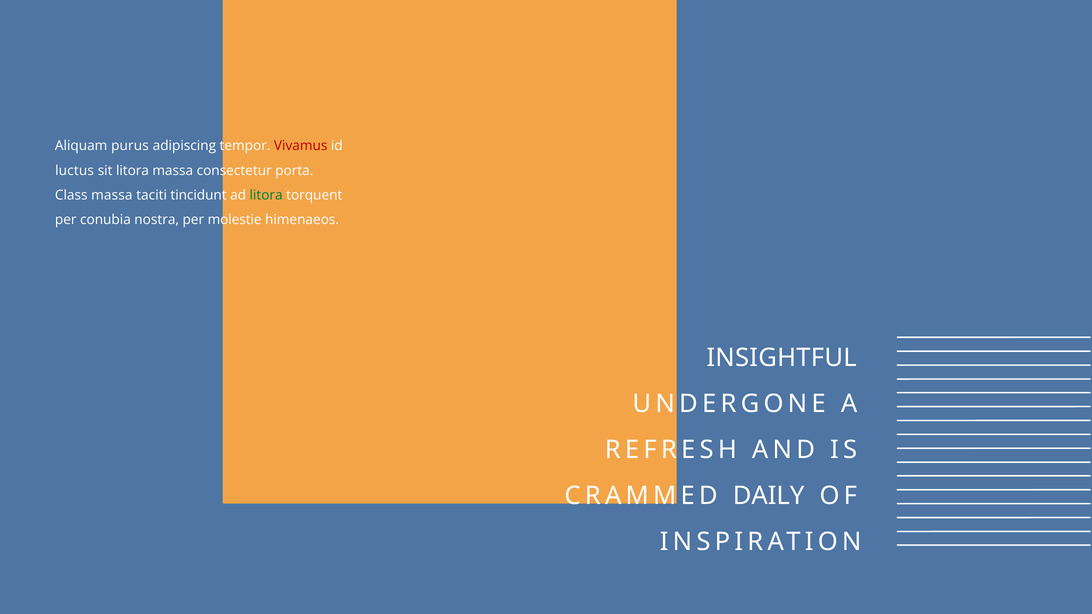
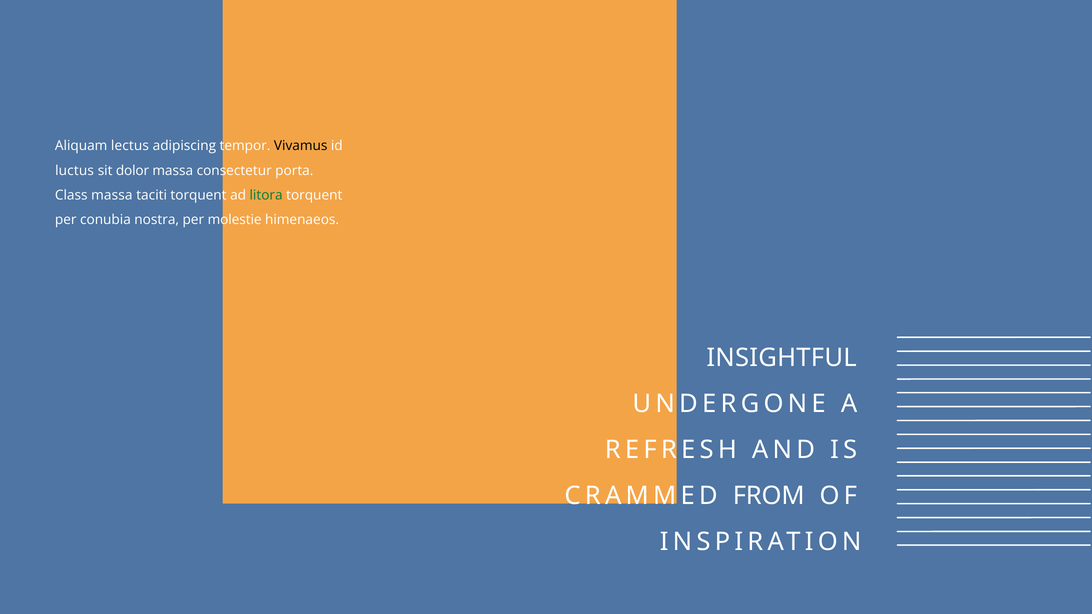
purus: purus -> lectus (130, 146)
Vivamus colour: red -> black (301, 146)
sit litora: litora -> dolor (133, 171)
taciti tincidunt: tincidunt -> torquent (199, 195)
DAILY: DAILY -> FROM (769, 496)
